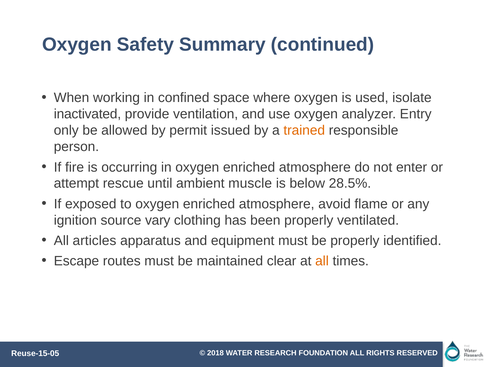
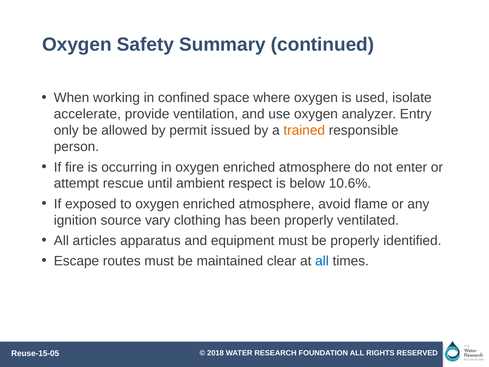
inactivated: inactivated -> accelerate (87, 114)
muscle: muscle -> respect (250, 183)
28.5%: 28.5% -> 10.6% (350, 183)
all colour: orange -> blue (322, 261)
